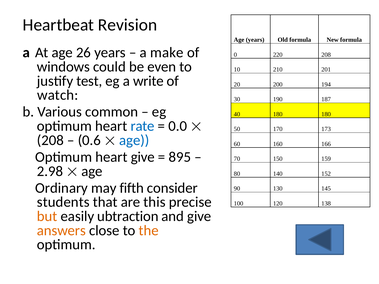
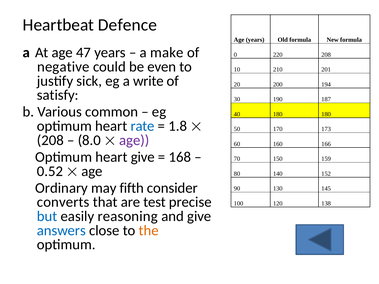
Revision: Revision -> Defence (128, 25)
26: 26 -> 47 (83, 53)
windows: windows -> negative (63, 67)
test: test -> sick (89, 81)
watch: watch -> satisfy (58, 95)
0.0: 0.0 -> 1.8 (178, 126)
0.6: 0.6 -> 8.0 (89, 140)
age colour: blue -> purple (134, 140)
895: 895 -> 168 (180, 157)
2.98: 2.98 -> 0.52 (50, 171)
students: students -> converts (63, 202)
this: this -> test (155, 202)
but colour: orange -> blue (47, 216)
ubtraction: ubtraction -> reasoning (128, 216)
answers colour: orange -> blue (61, 231)
